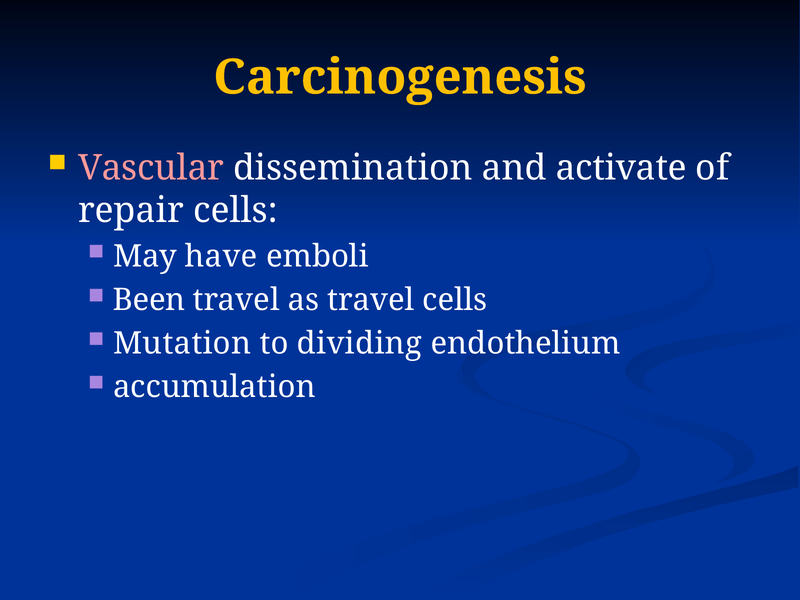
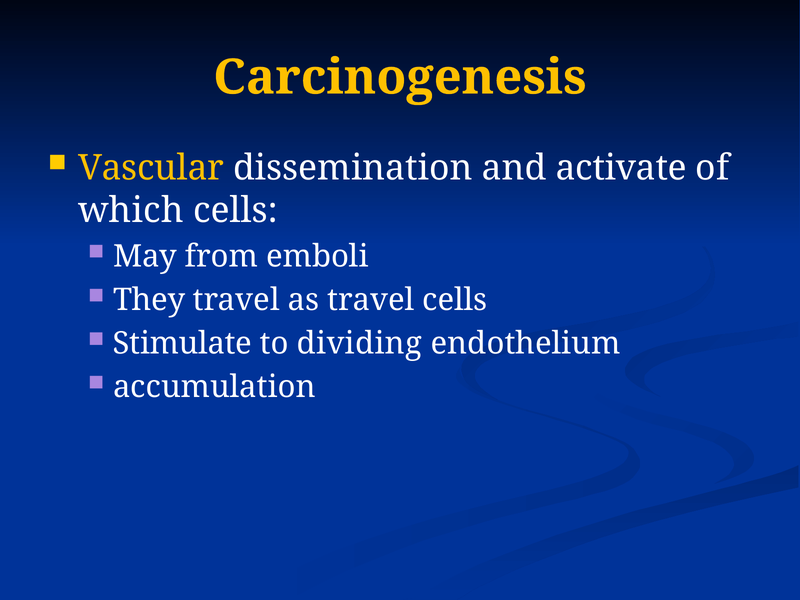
Vascular colour: pink -> yellow (151, 168)
repair: repair -> which (131, 211)
have: have -> from (221, 256)
Been: Been -> They (149, 300)
Mutation: Mutation -> Stimulate (182, 344)
